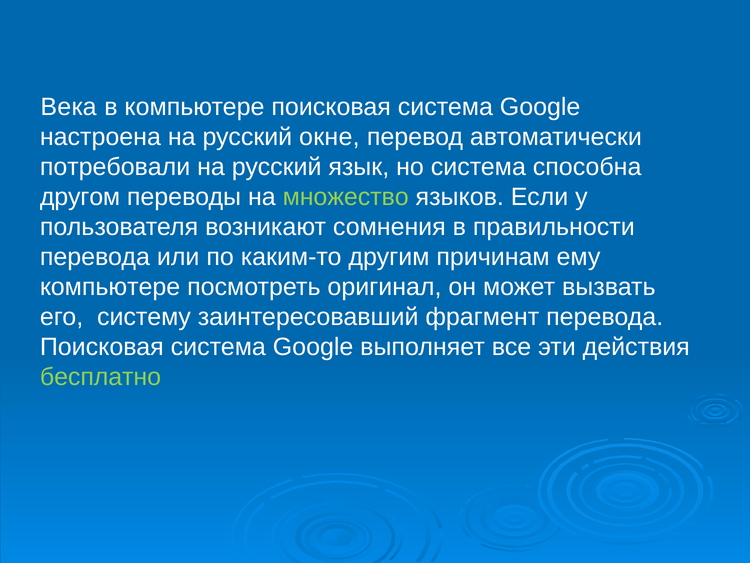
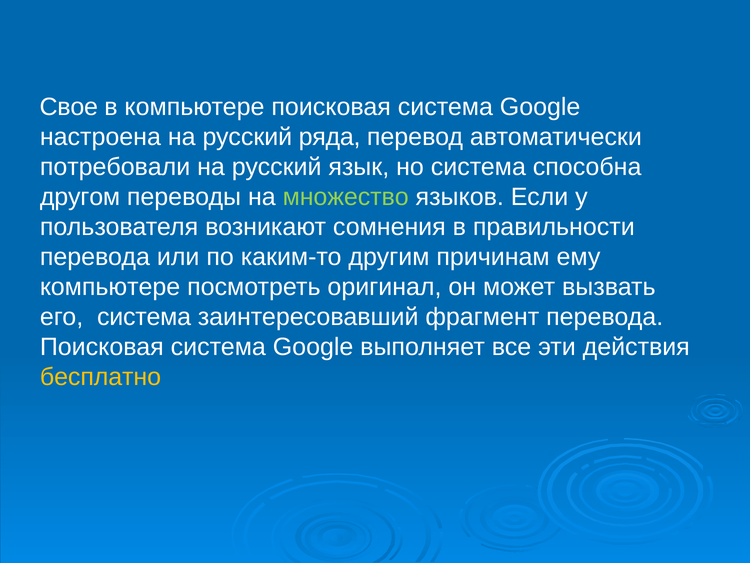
Века: Века -> Свое (69, 107)
окне: окне -> ряда (330, 137)
его систему: систему -> система (144, 317)
бесплатно colour: light green -> yellow (101, 377)
